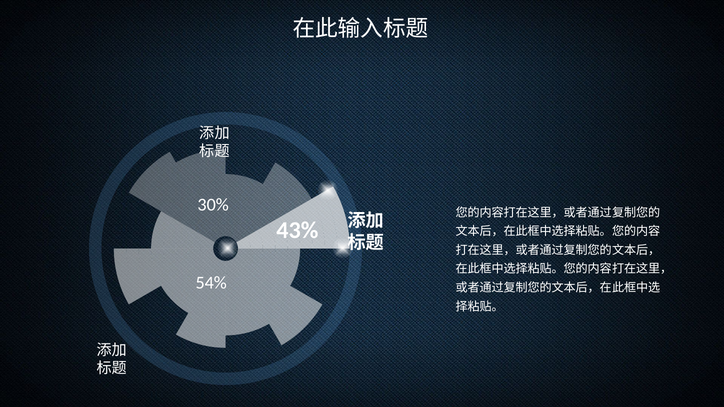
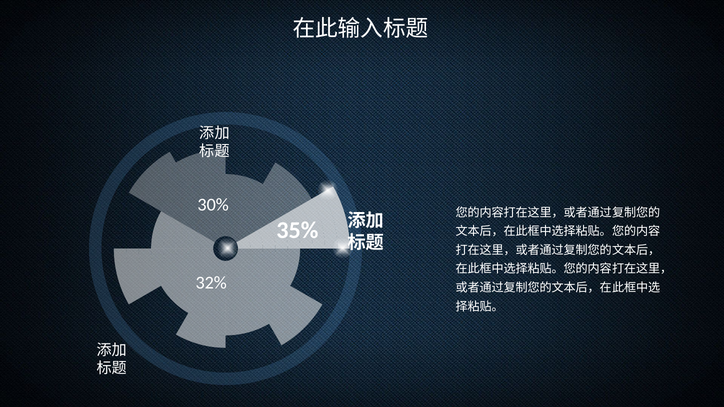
43%: 43% -> 35% (297, 231)
54%: 54% -> 32% (211, 283)
